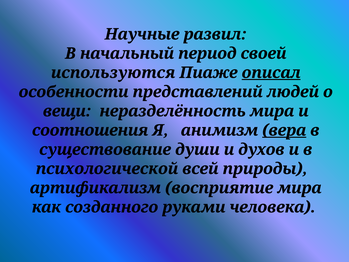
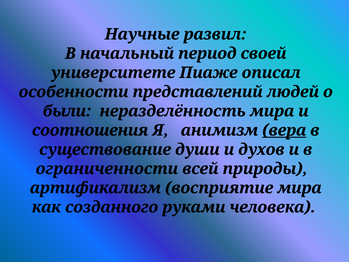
используются: используются -> университете (113, 73)
описал underline: present -> none (271, 73)
вещи: вещи -> были (67, 111)
психологической: психологической -> ограниченности (107, 169)
